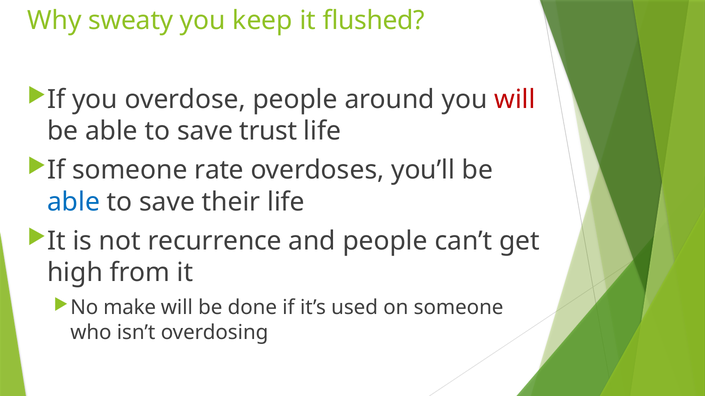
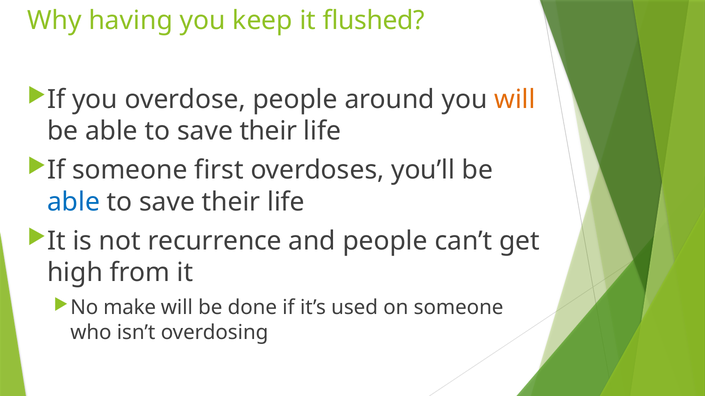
sweaty: sweaty -> having (131, 20)
will colour: red -> orange (515, 100)
trust: trust -> their (268, 131)
rate: rate -> first (219, 170)
